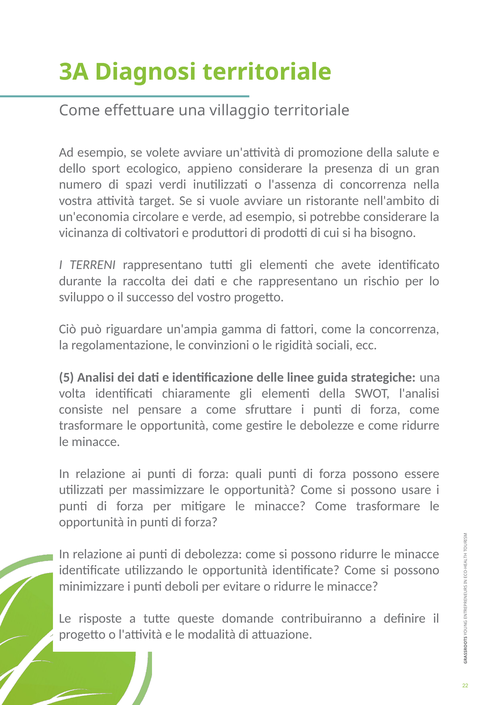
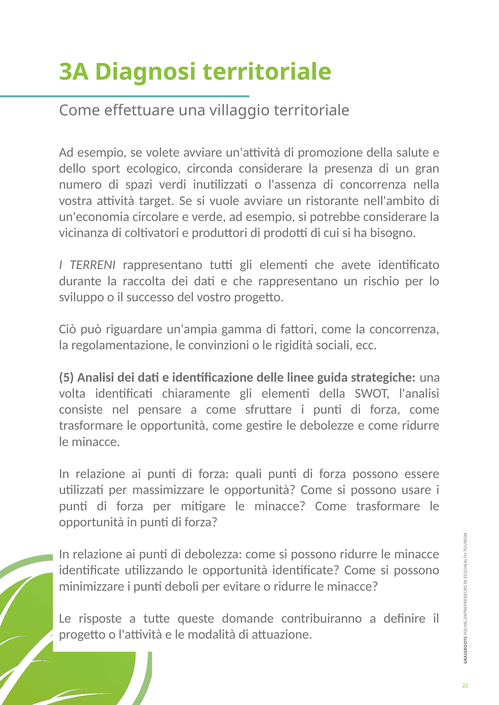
appieno: appieno -> circonda (210, 169)
